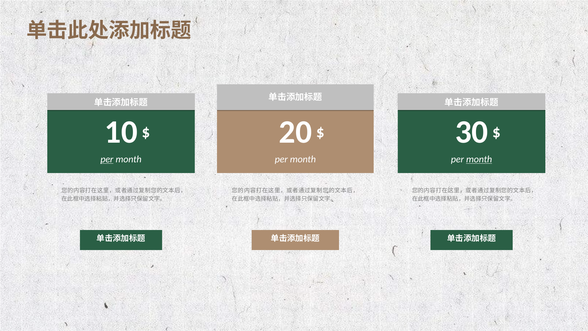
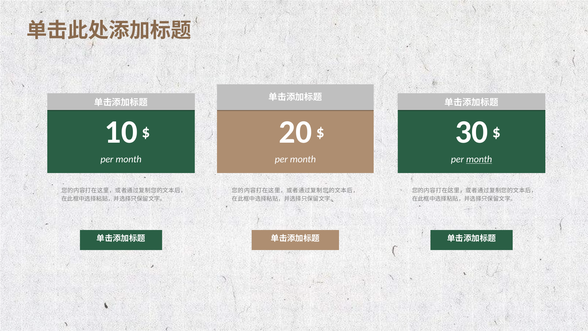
per underline: present -> none (107, 159)
